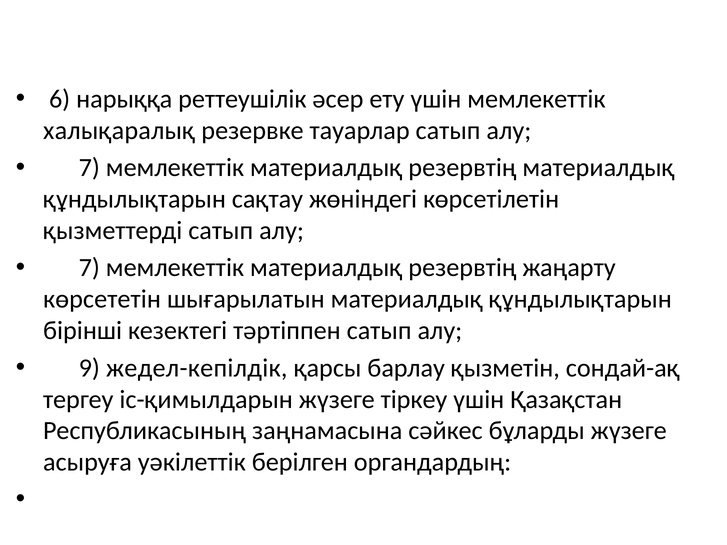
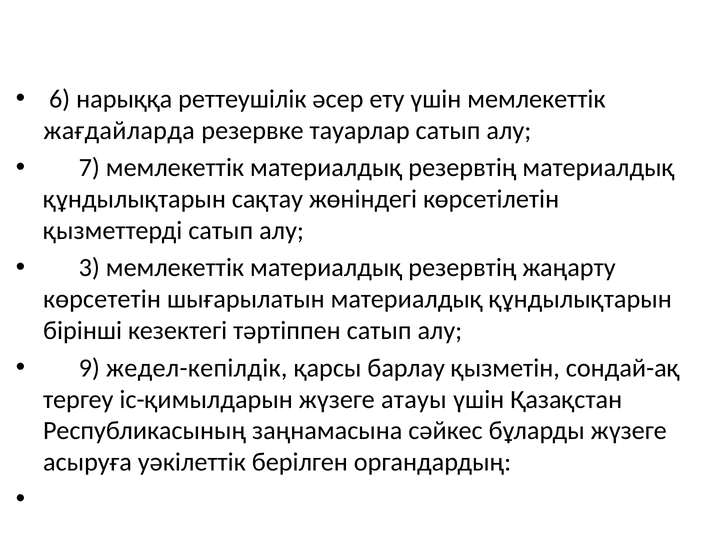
халықаралық: халықаралық -> жағдайларда (119, 131)
7: 7 -> 3 (89, 268)
тіркеу: тіркеу -> атауы (414, 400)
